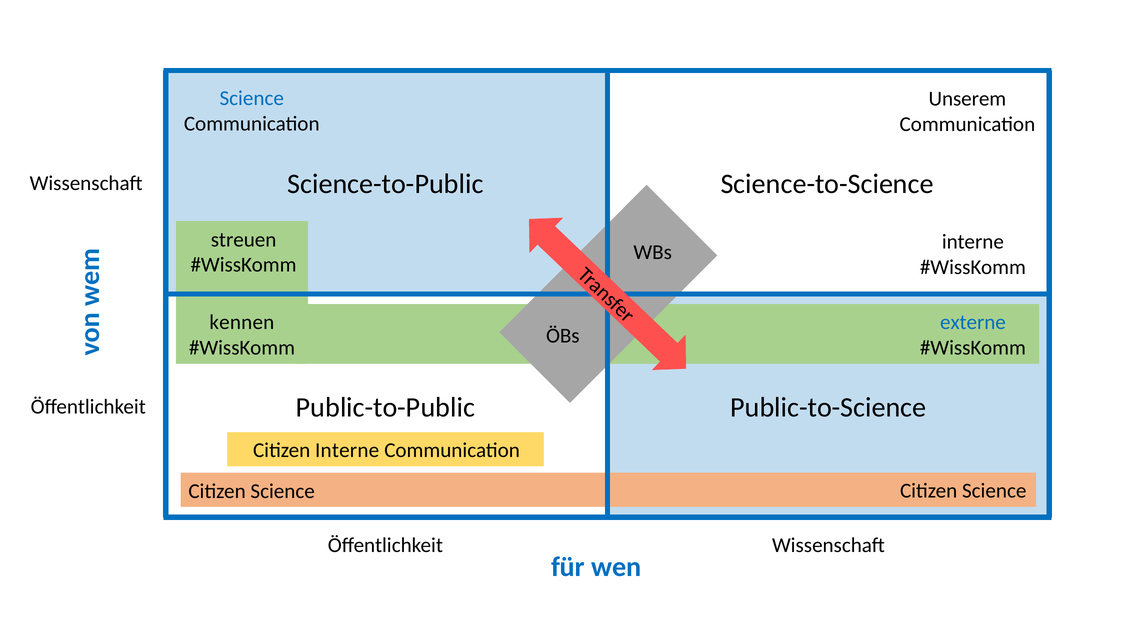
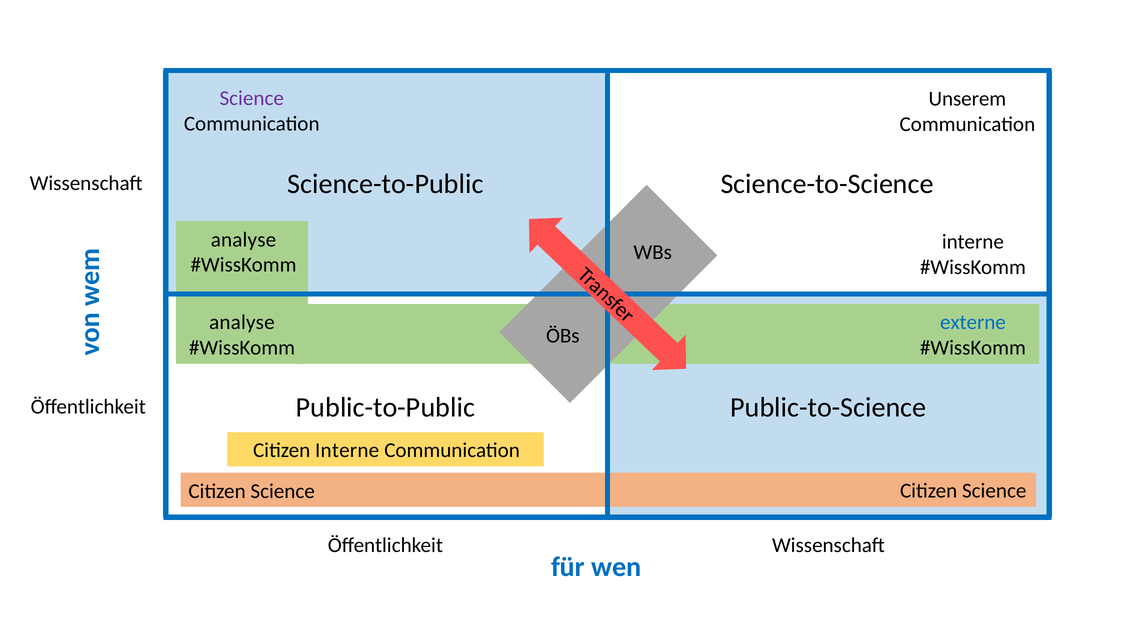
Science colour: blue -> purple (252, 98)
streuen: streuen -> analyse (243, 239)
kennen: kennen -> analyse (242, 322)
